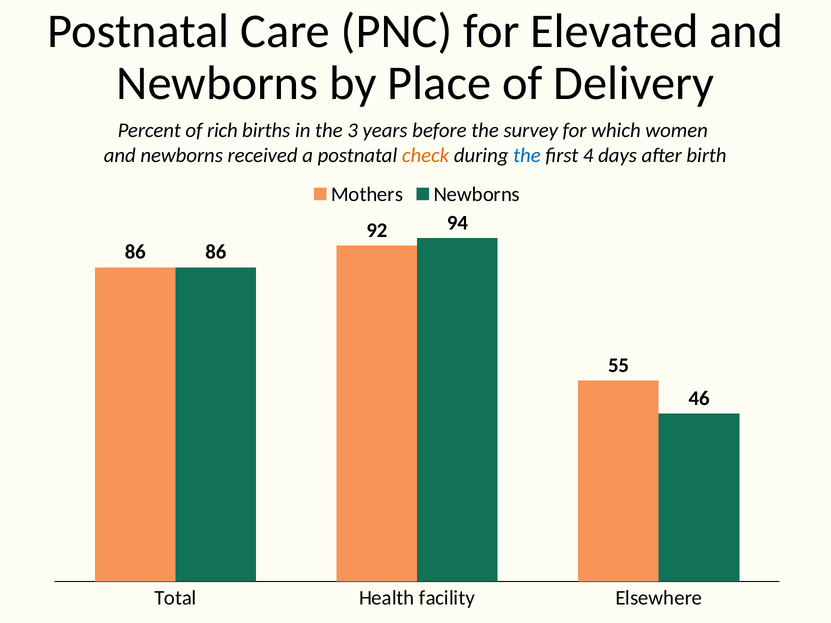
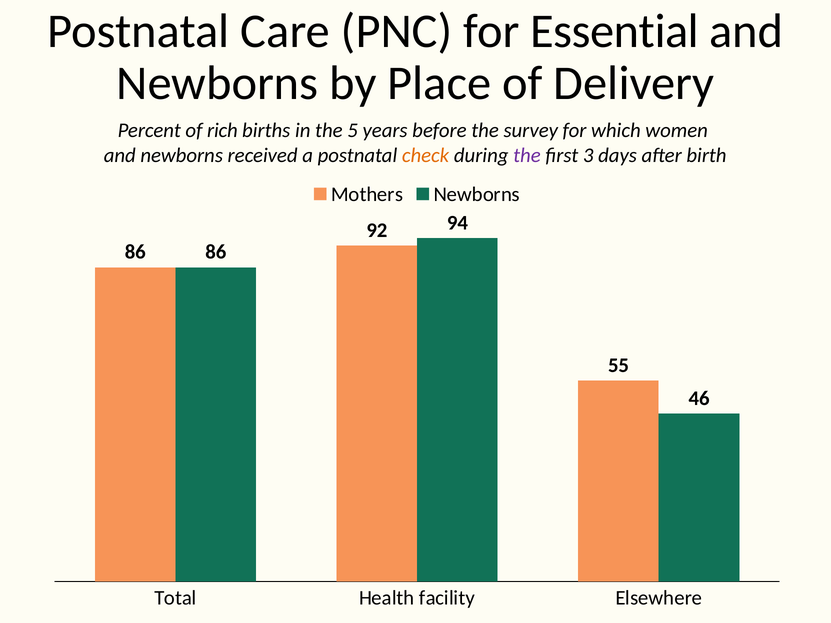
Elevated: Elevated -> Essential (615, 31)
3: 3 -> 5 (353, 130)
the colour: blue -> purple (527, 155)
4: 4 -> 3 (588, 155)
